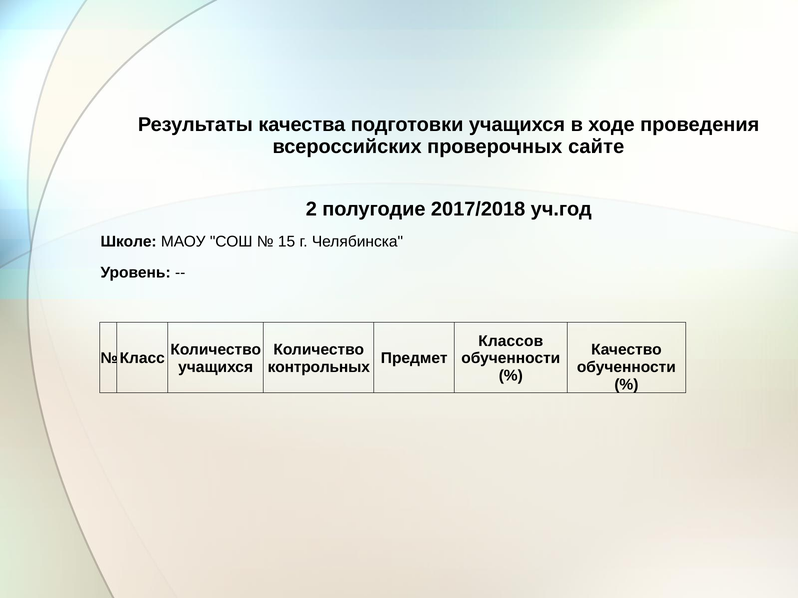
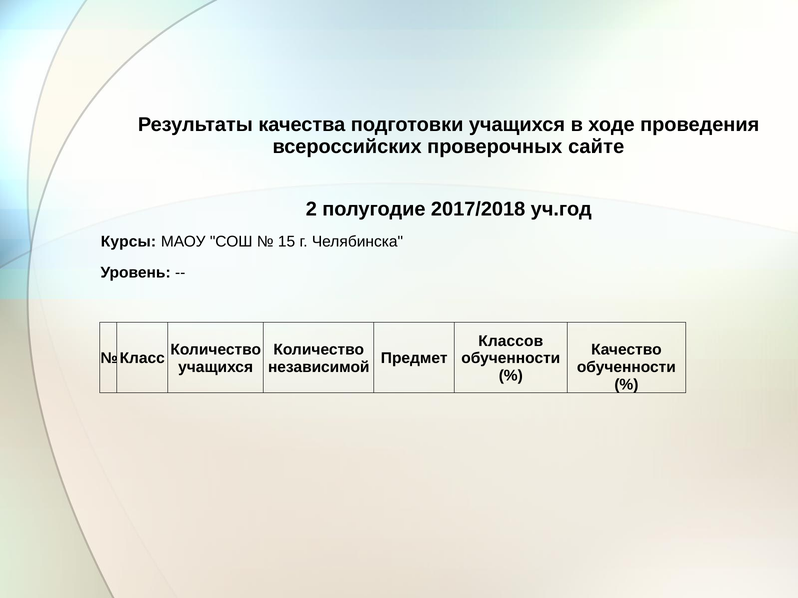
Школе: Школе -> Курсы (128, 242)
контрольных: контрольных -> независимой (319, 367)
